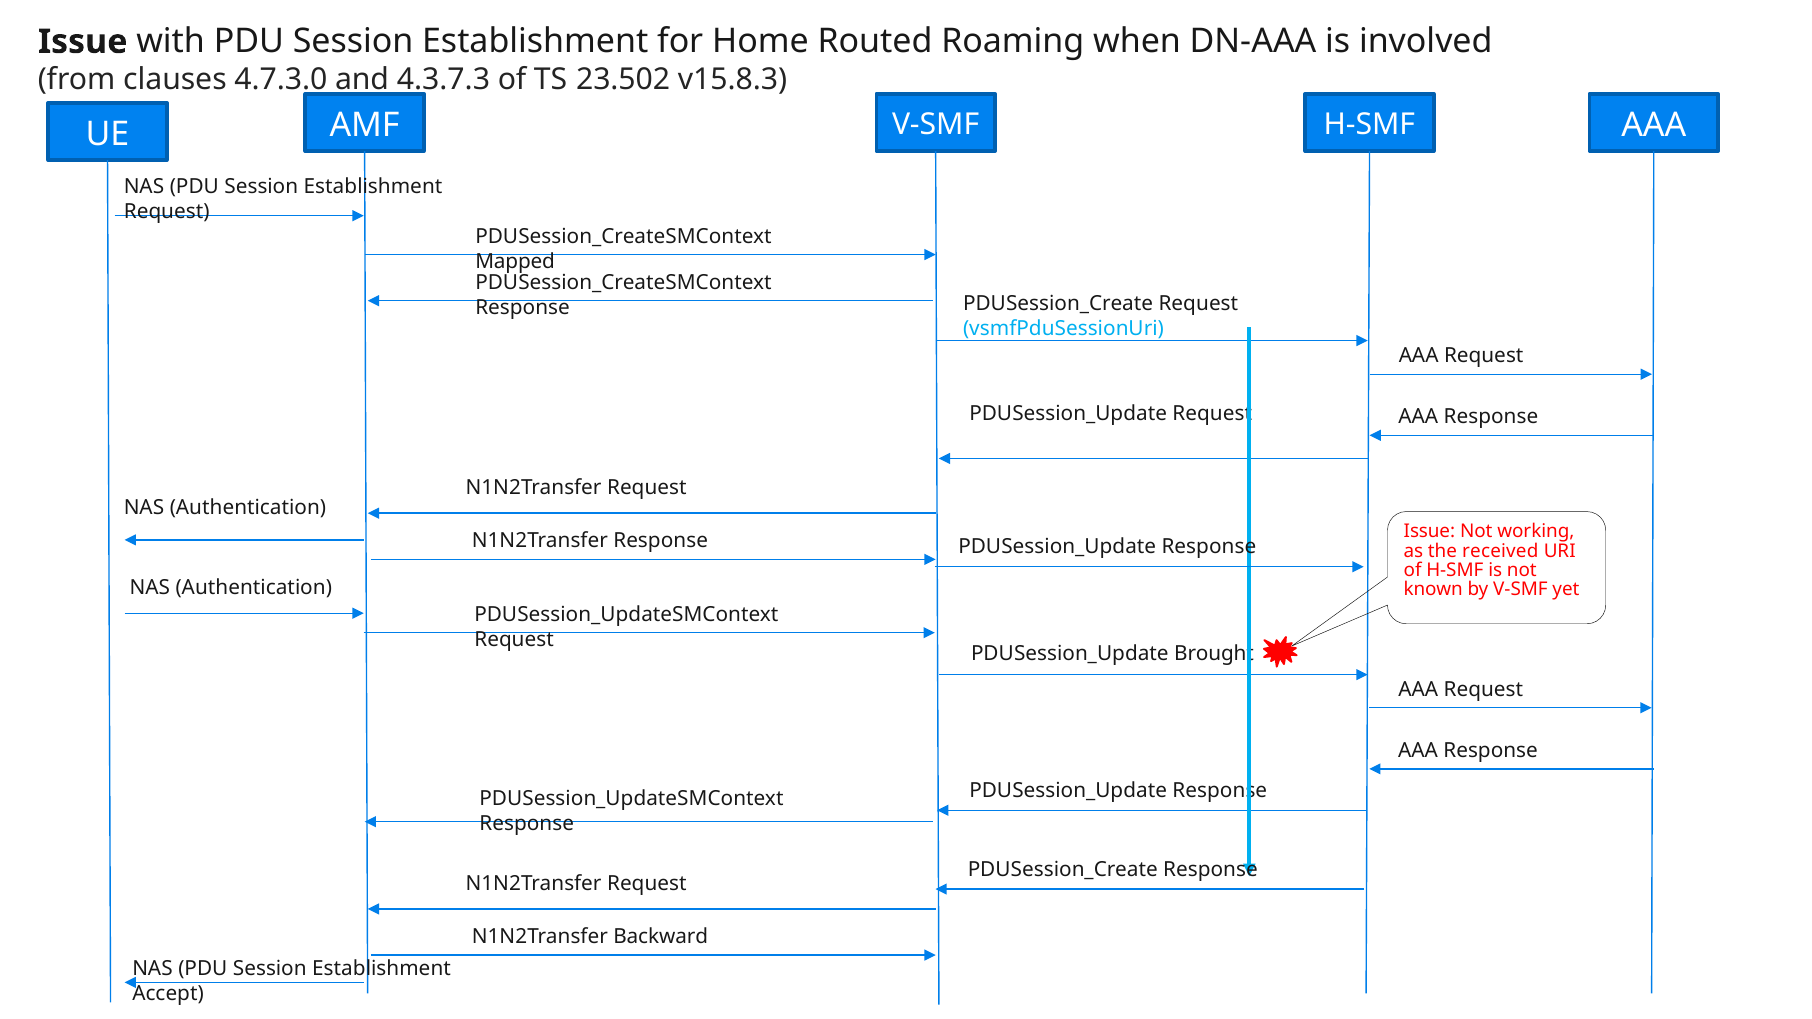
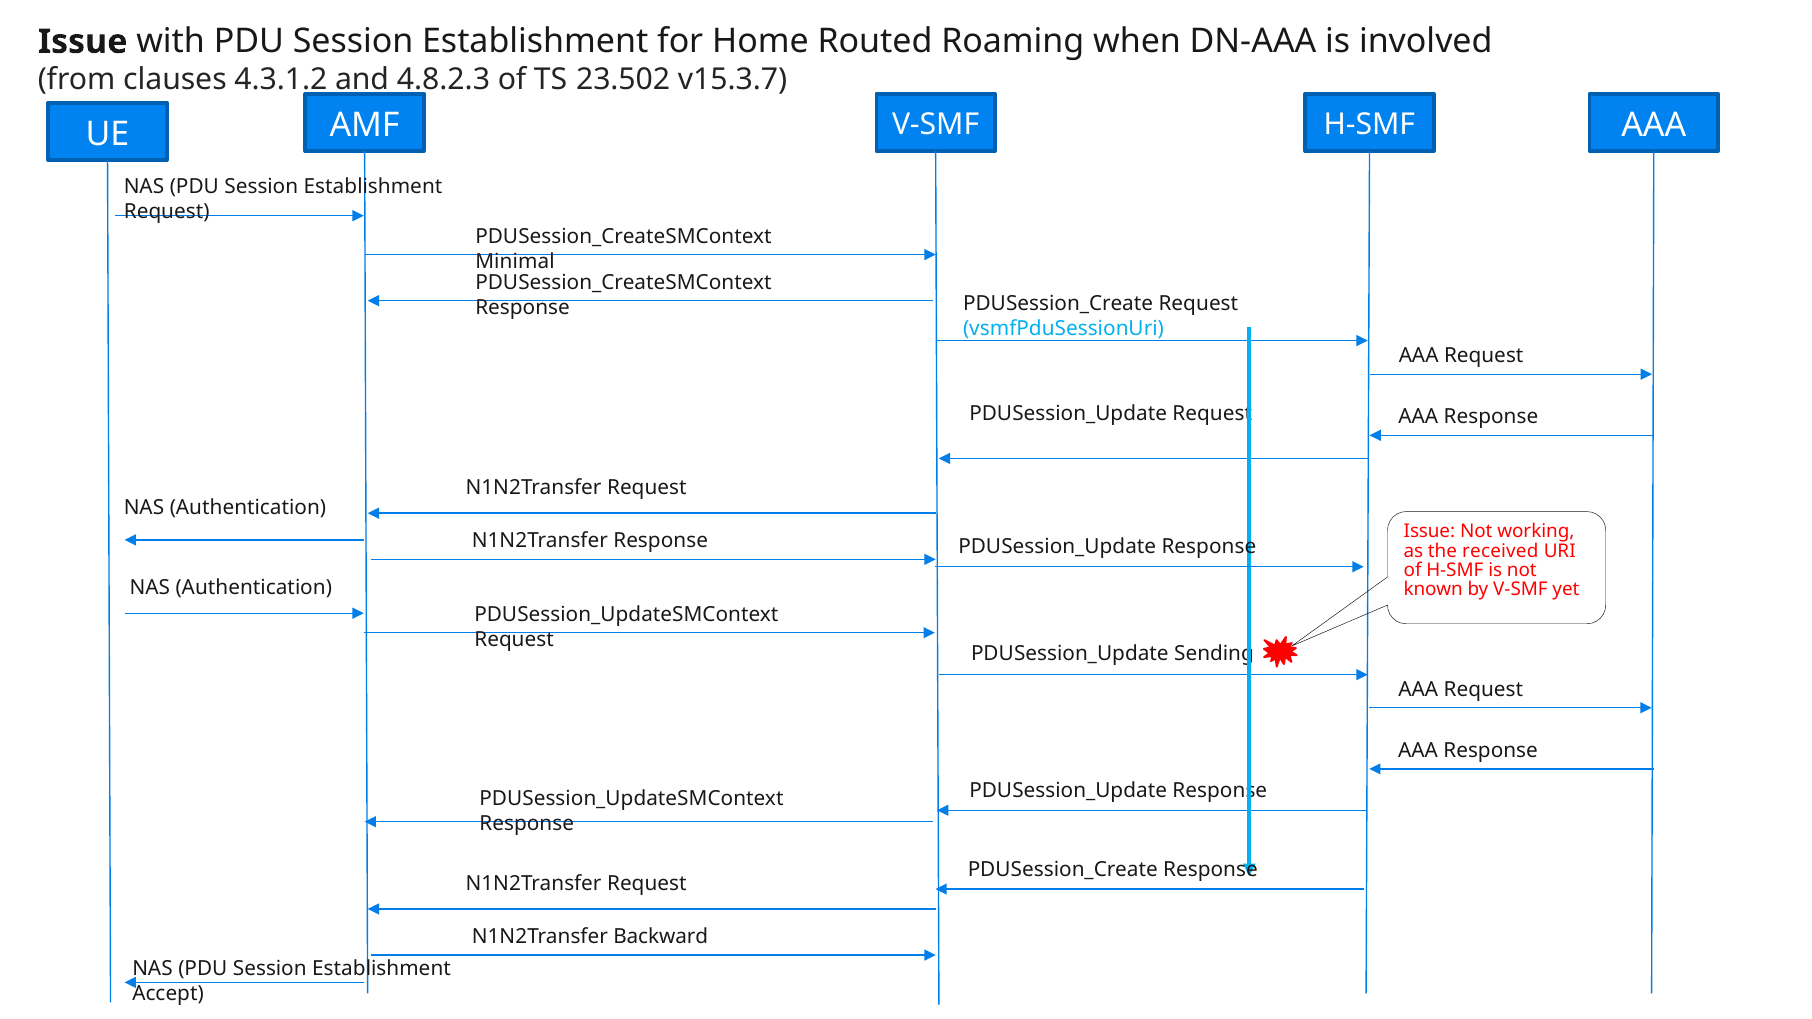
4.7.3.0: 4.7.3.0 -> 4.3.1.2 (281, 80)
4.3.7.3: 4.3.7.3 -> 4.8.2.3 (443, 80)
v15.8.3: v15.8.3 -> v15.3.7 (733, 80)
Mapped: Mapped -> Minimal (515, 261)
Brought: Brought -> Sending (1214, 653)
